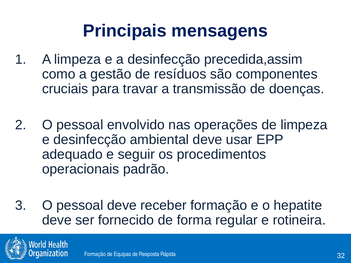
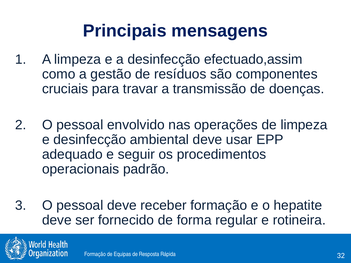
precedida,assim: precedida,assim -> efectuado,assim (253, 59)
